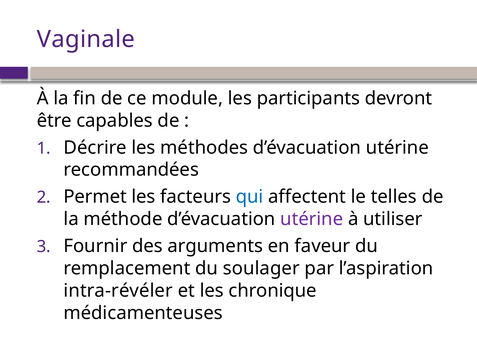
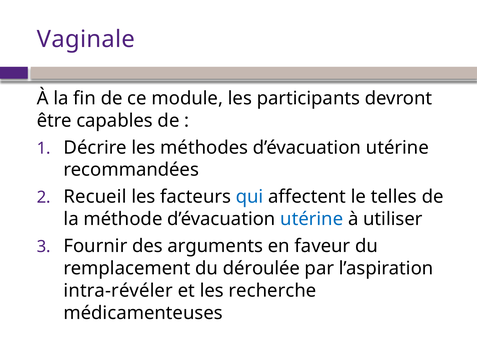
Permet: Permet -> Recueil (95, 197)
utérine colour: purple -> blue (312, 219)
soulager: soulager -> déroulée (261, 268)
chronique: chronique -> recherche (273, 290)
